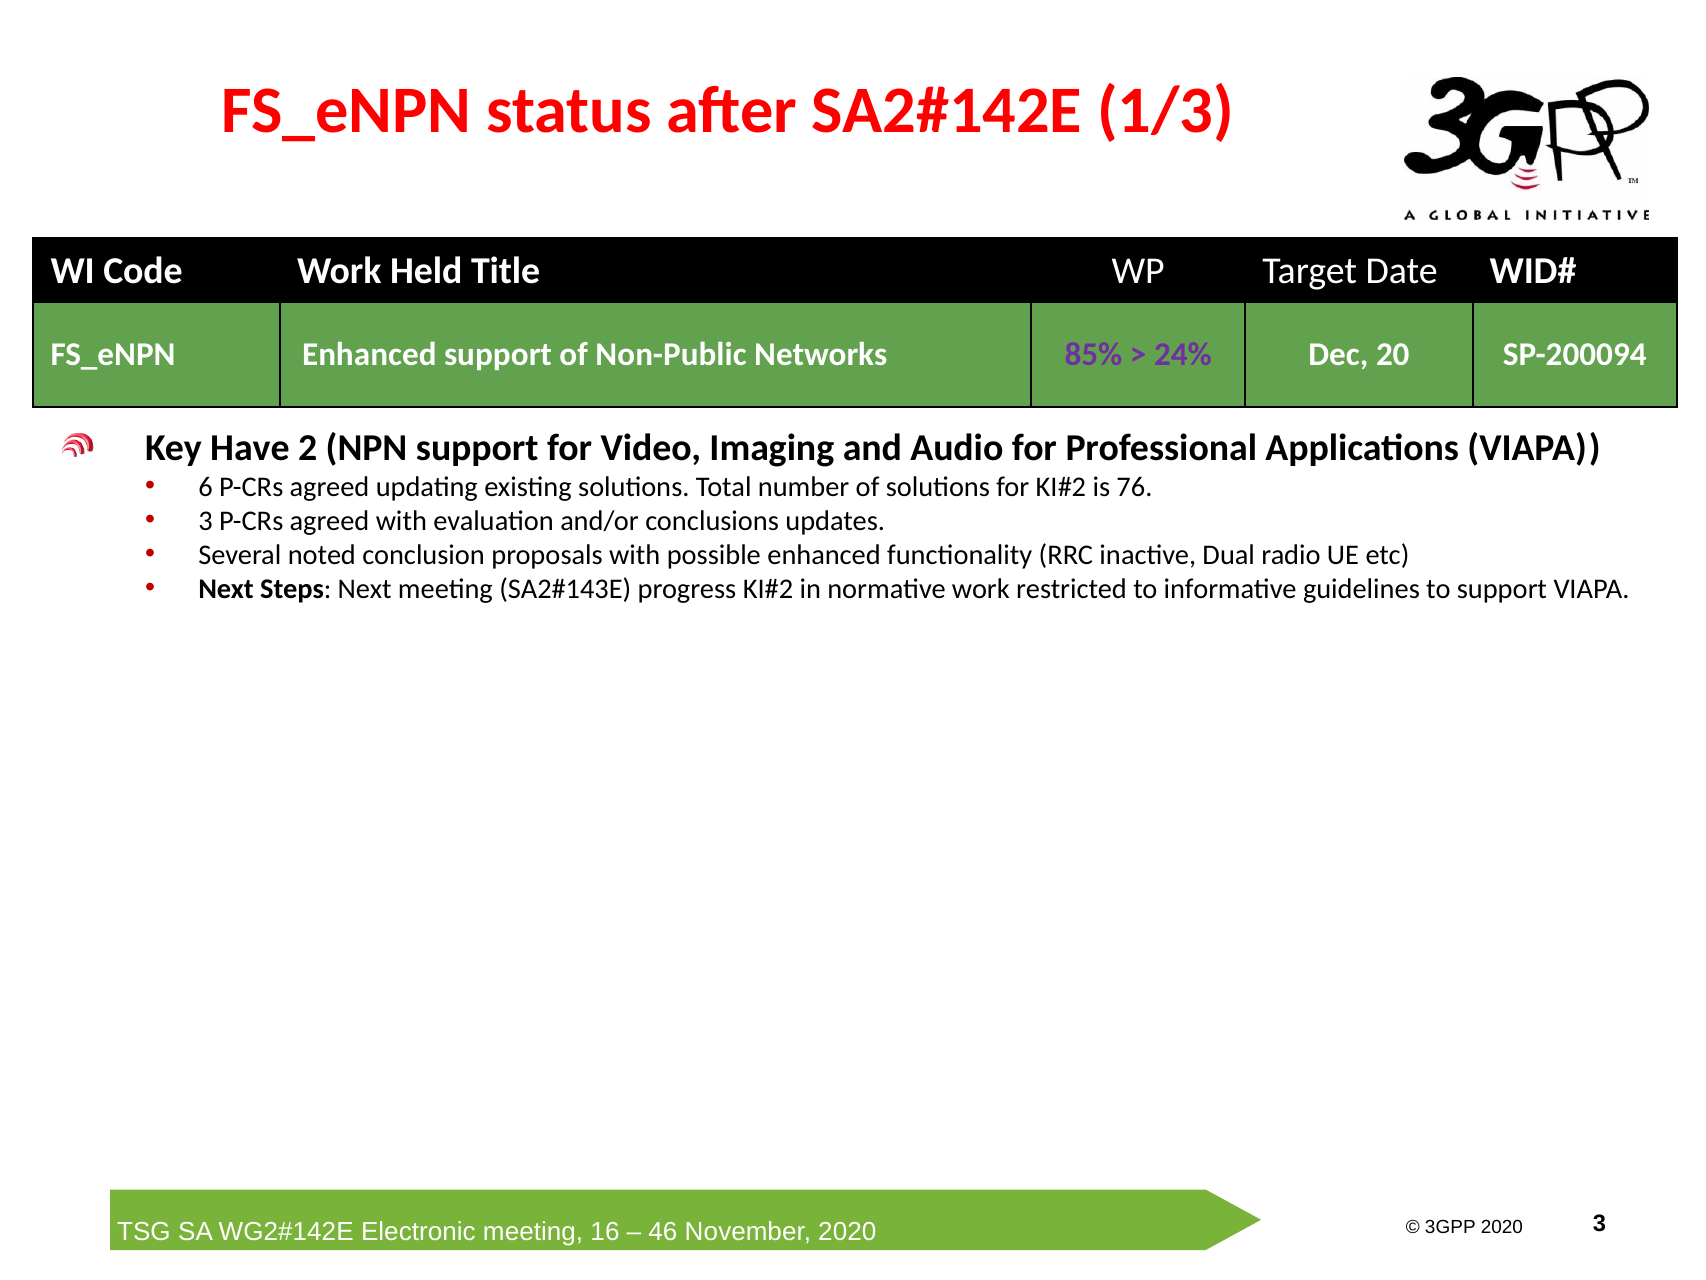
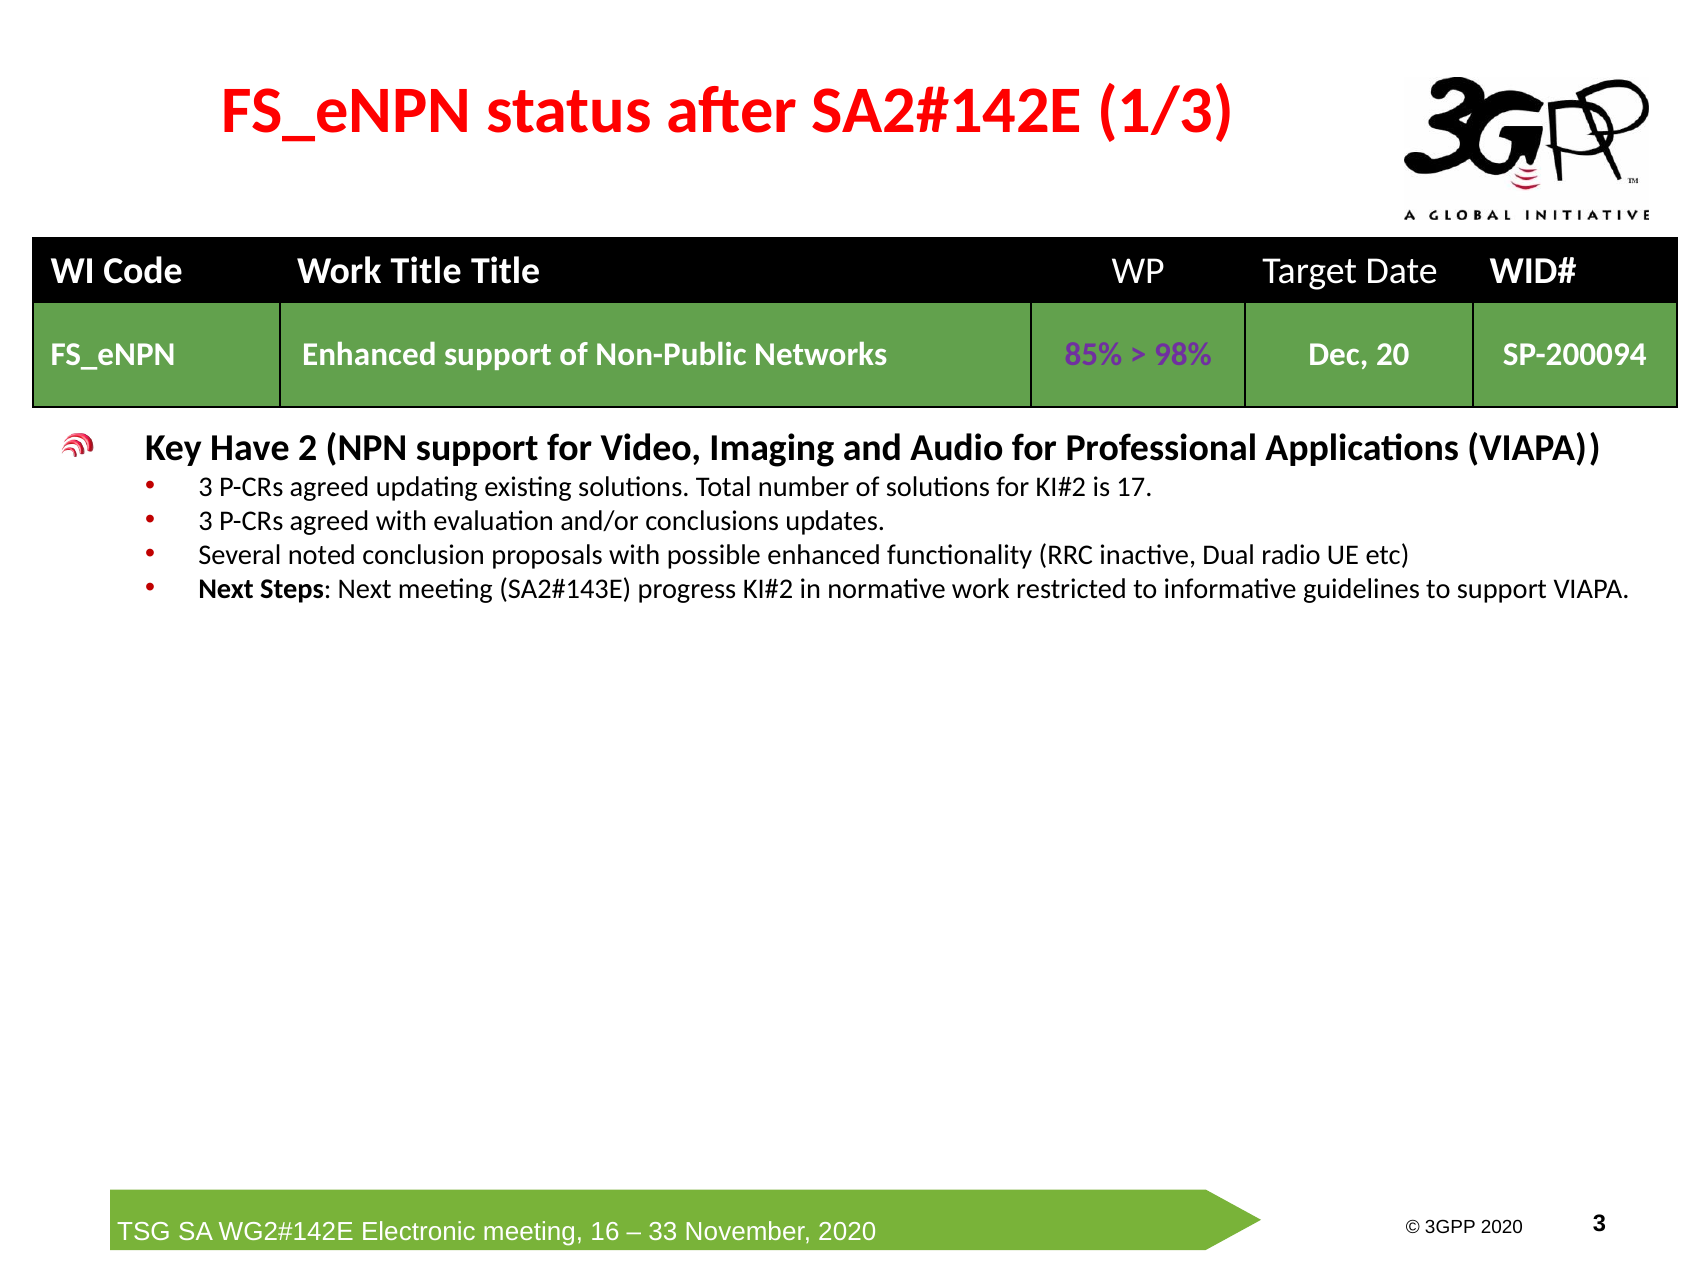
Work Held: Held -> Title (426, 270)
24%: 24% -> 98% (1183, 355)
6: 6 -> 3 (206, 487)
76: 76 -> 17 (1134, 487)
46: 46 -> 33 (663, 1232)
